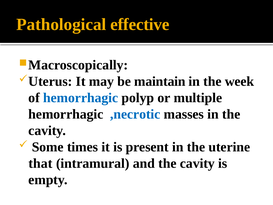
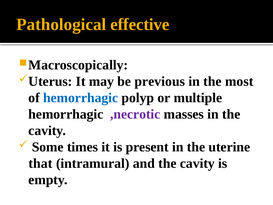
maintain: maintain -> previous (160, 81)
week: week -> most (239, 81)
,necrotic colour: blue -> purple (135, 114)
